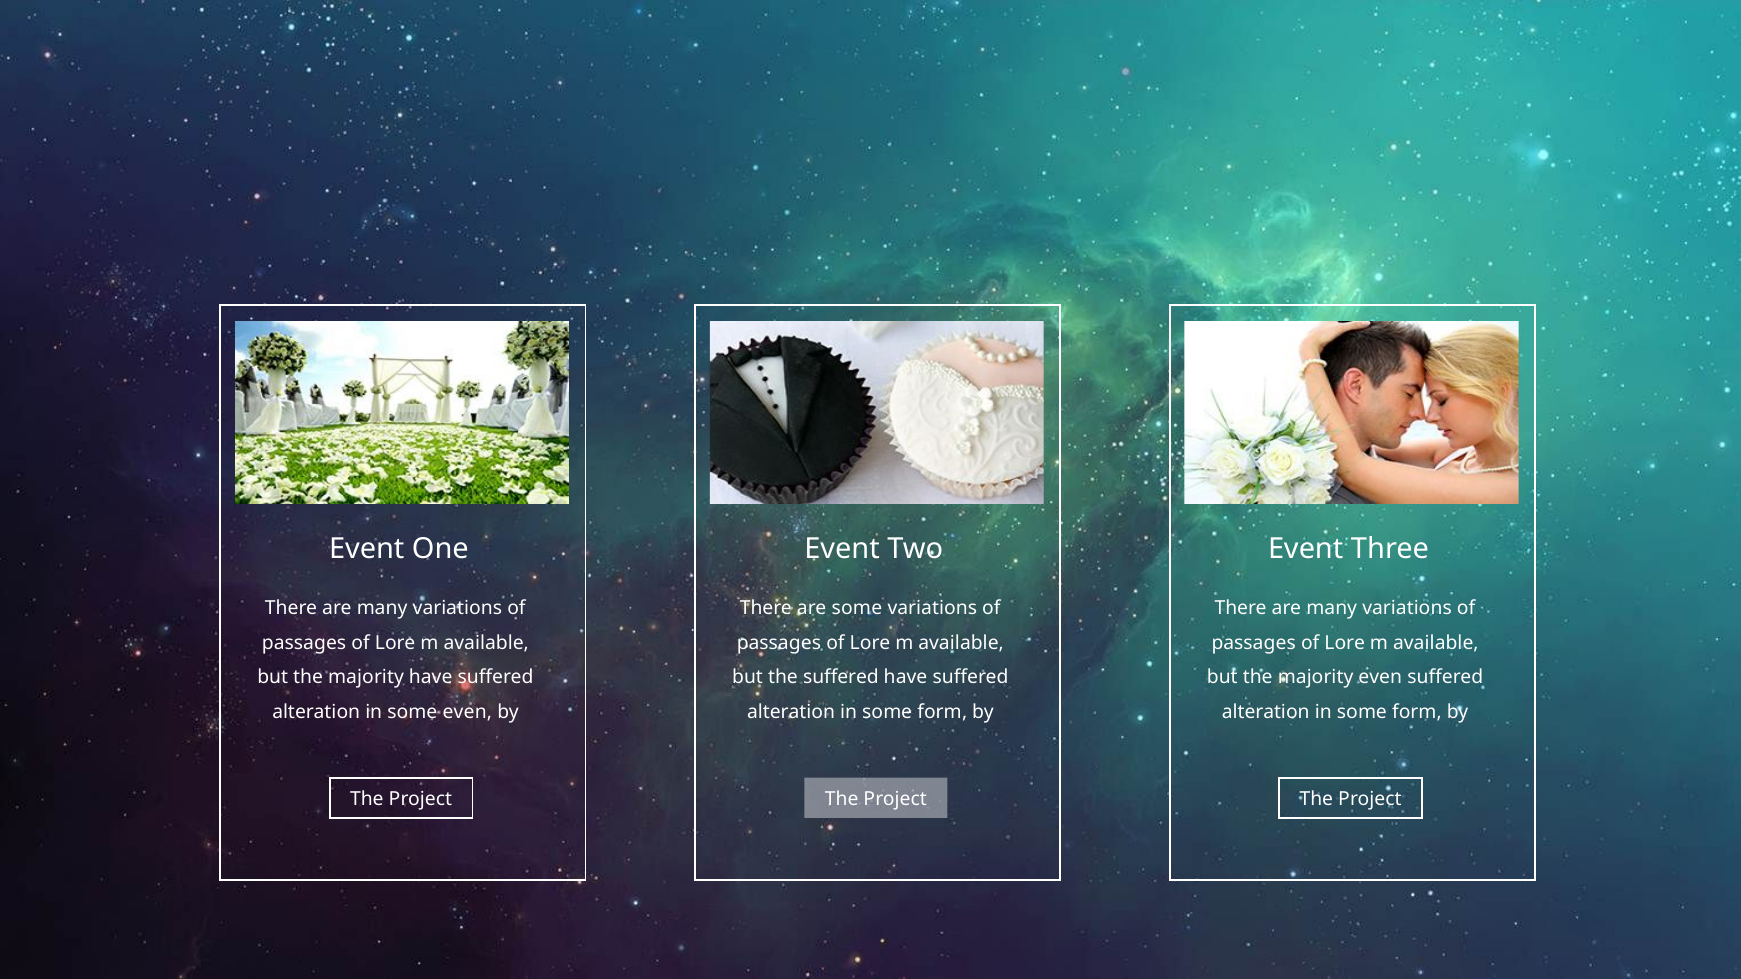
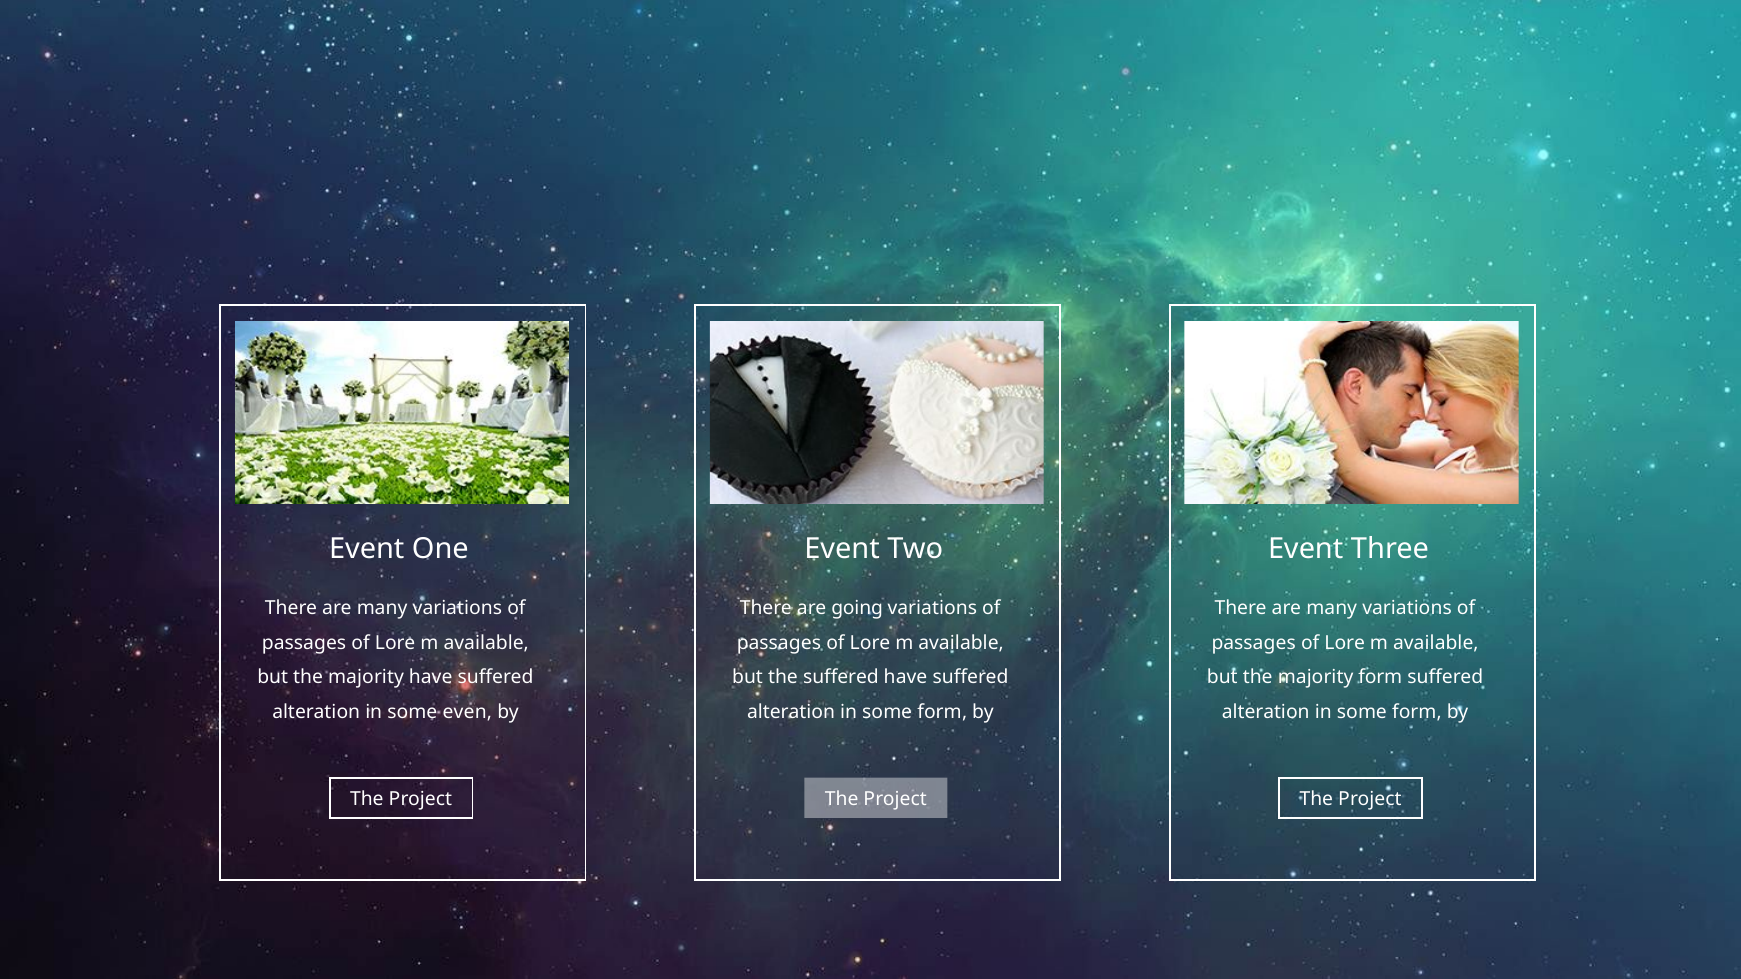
are some: some -> going (857, 608)
majority even: even -> form (1380, 678)
